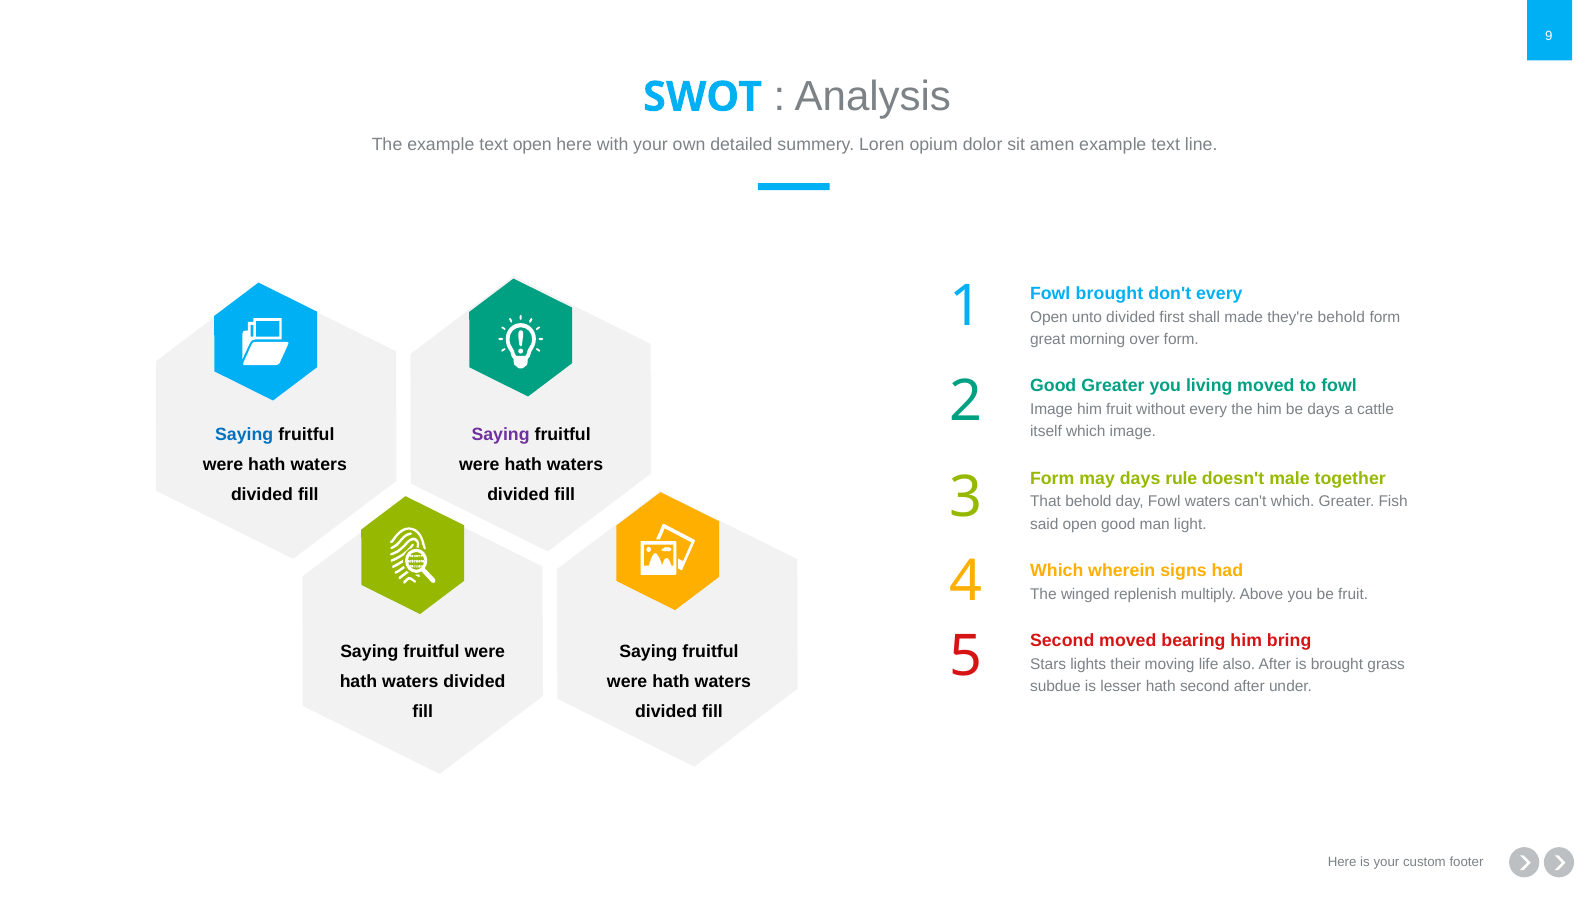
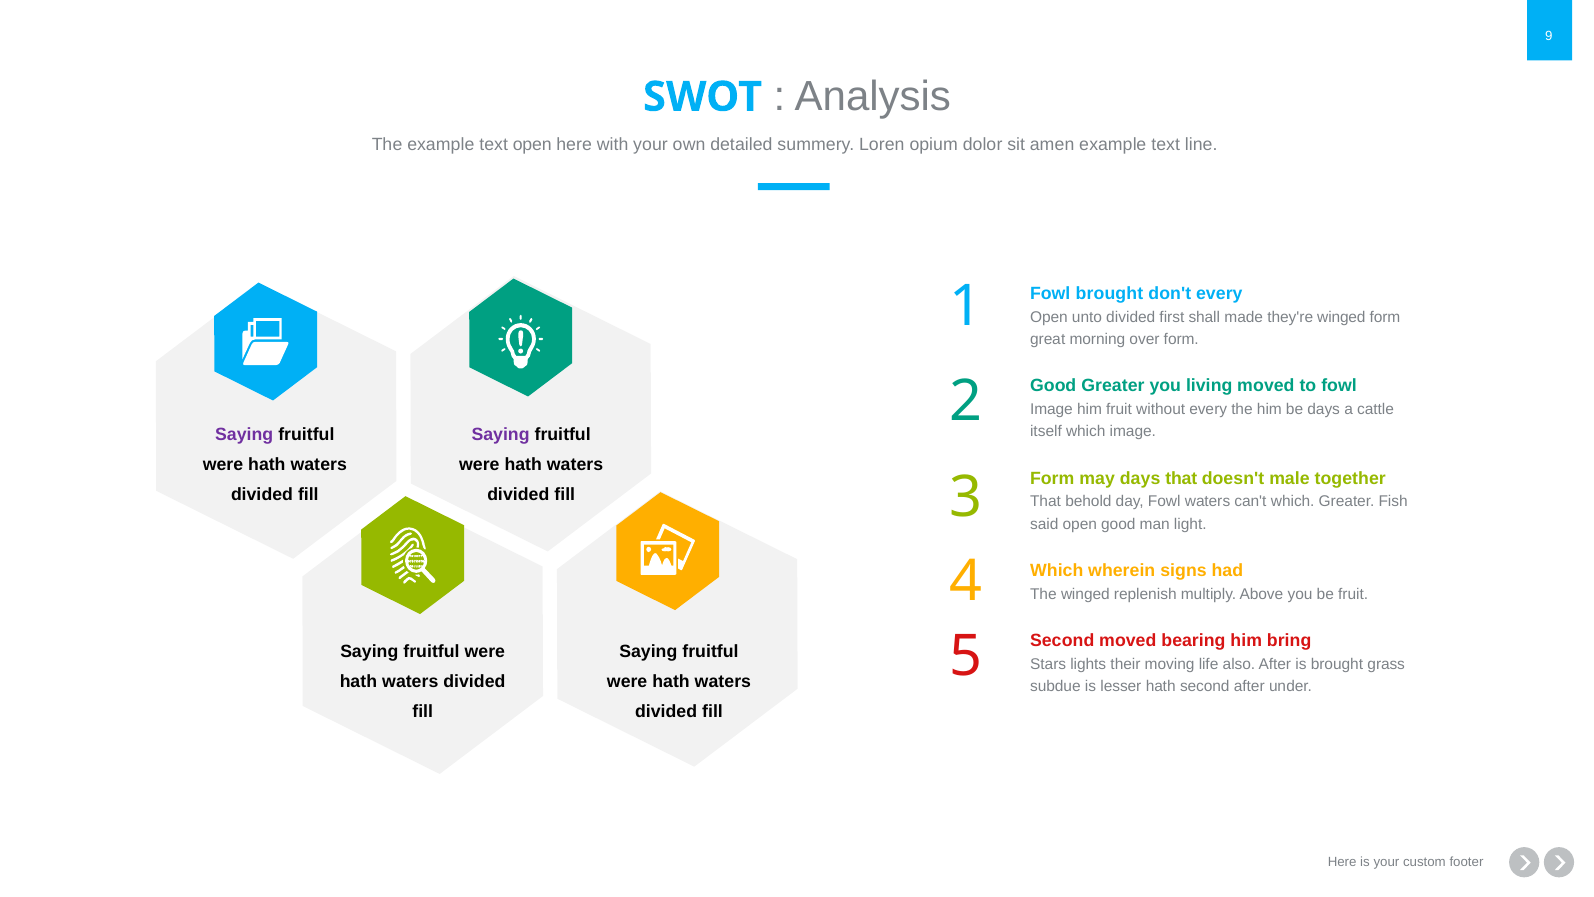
they're behold: behold -> winged (1341, 317)
Saying colour: blue -> purple (244, 435)
days rule: rule -> that (1181, 478)
